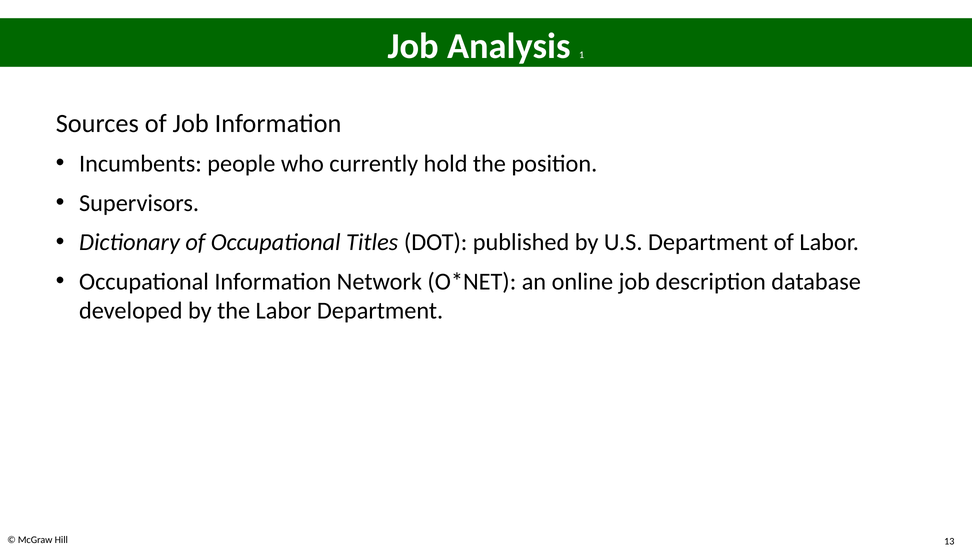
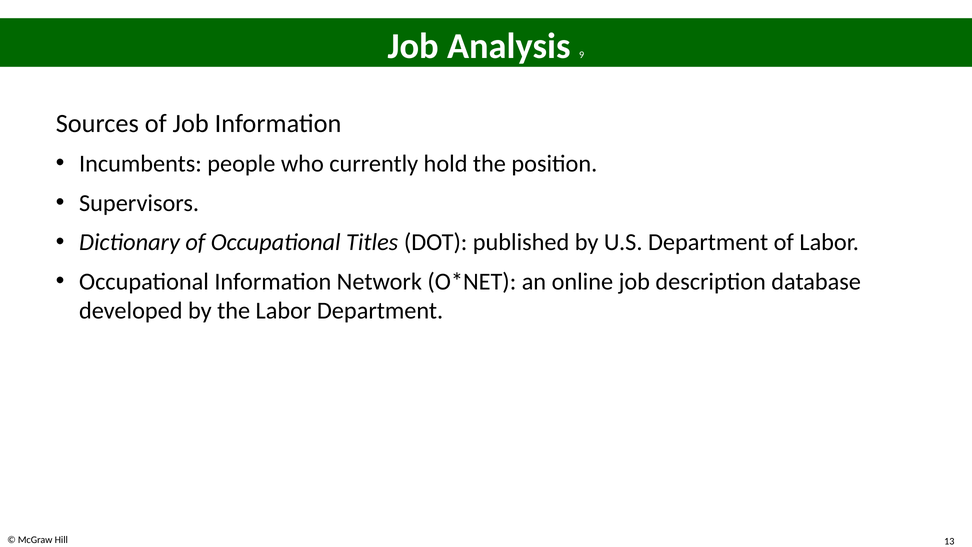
1: 1 -> 9 (582, 55)
